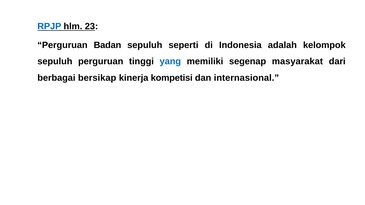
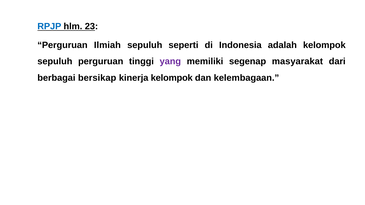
Badan: Badan -> Ilmiah (107, 45)
yang colour: blue -> purple (170, 62)
kinerja kompetisi: kompetisi -> kelompok (172, 78)
internasional: internasional -> kelembagaan (246, 78)
